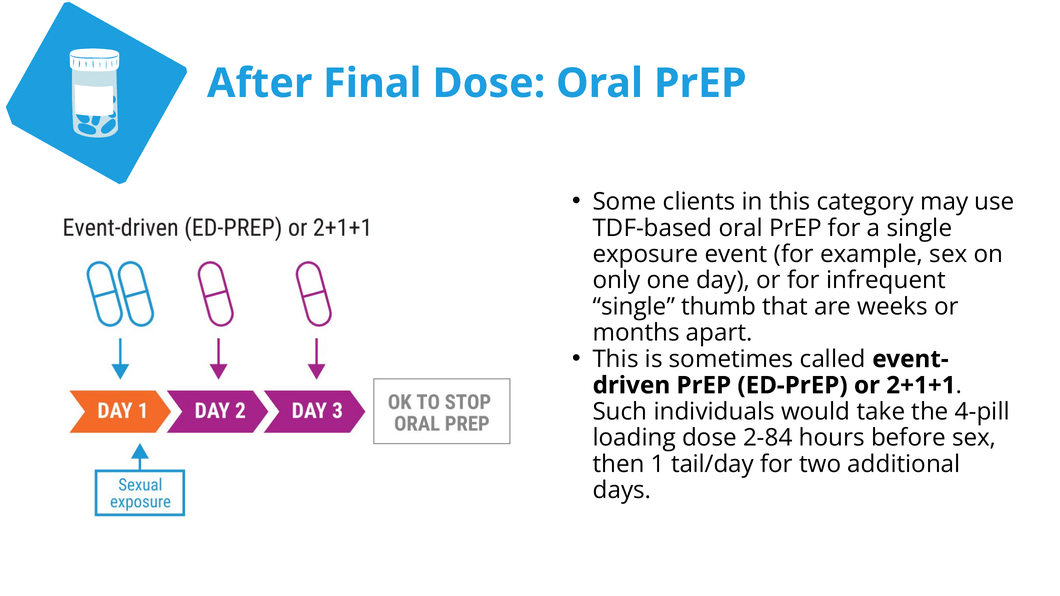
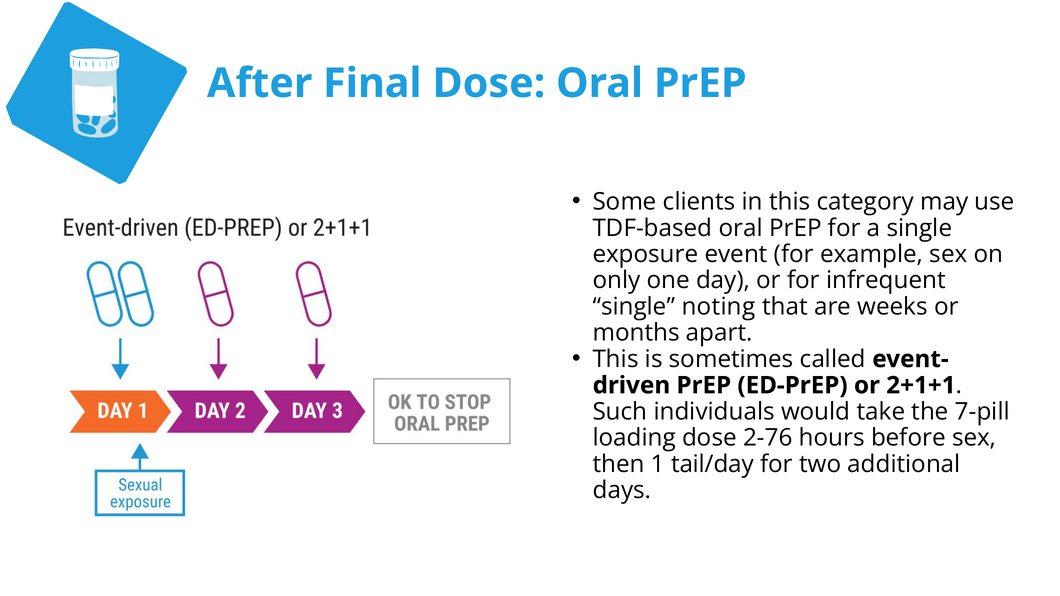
thumb: thumb -> noting (718, 307)
4-pill: 4-pill -> 7-pill (982, 412)
2-84: 2-84 -> 2-76 (768, 438)
